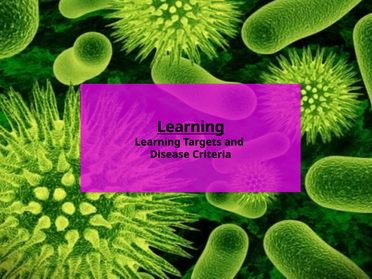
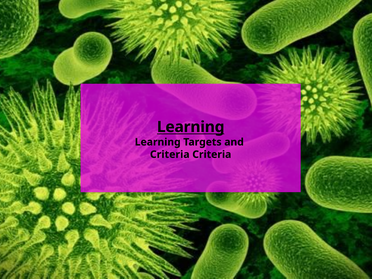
Disease: Disease -> Criteria (170, 154)
